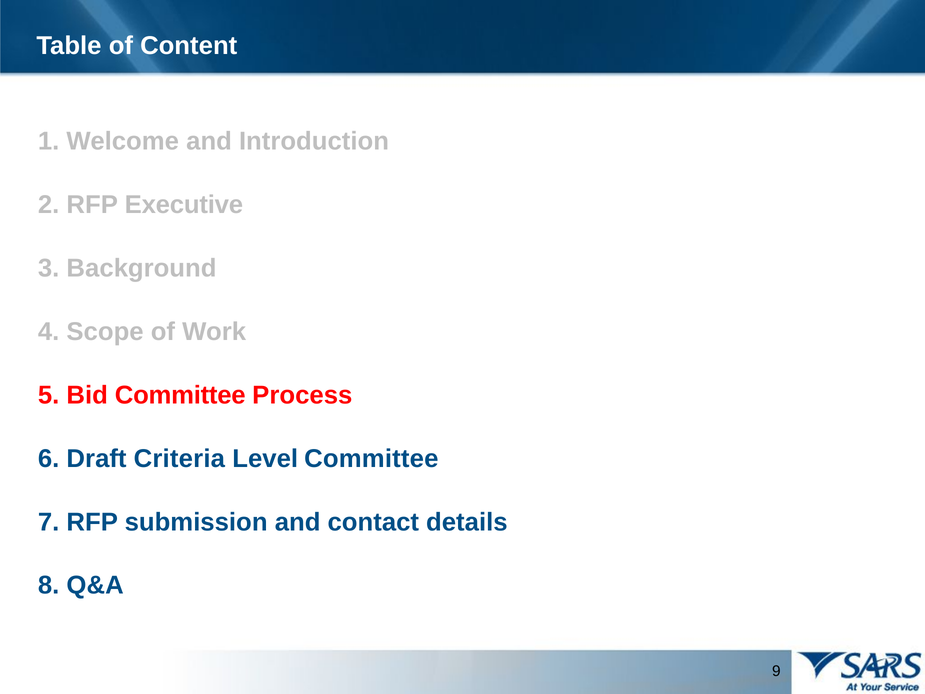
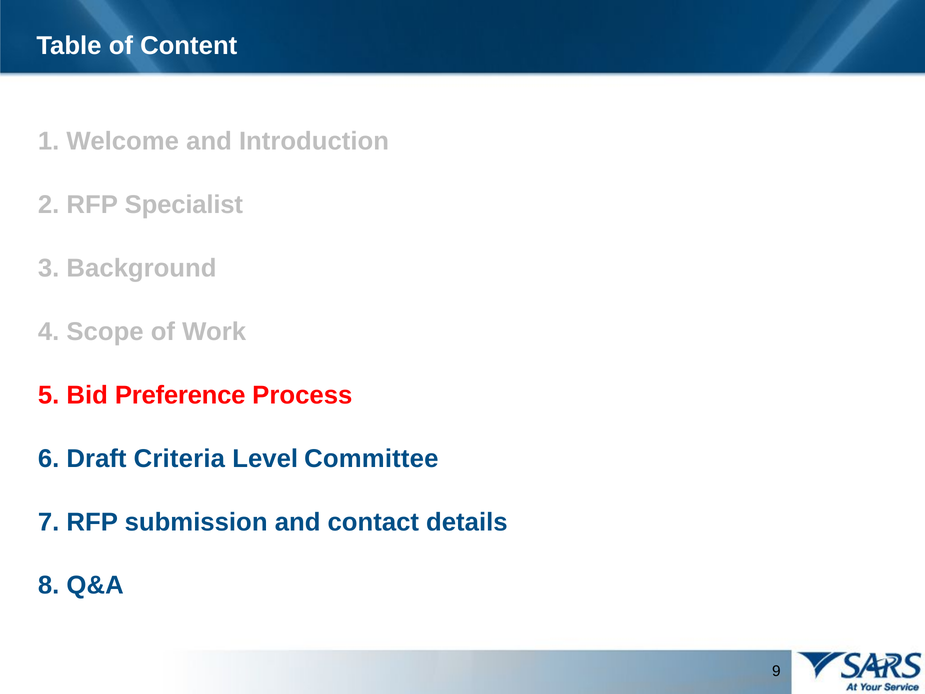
Executive: Executive -> Specialist (184, 204)
Bid Committee: Committee -> Preference (180, 395)
